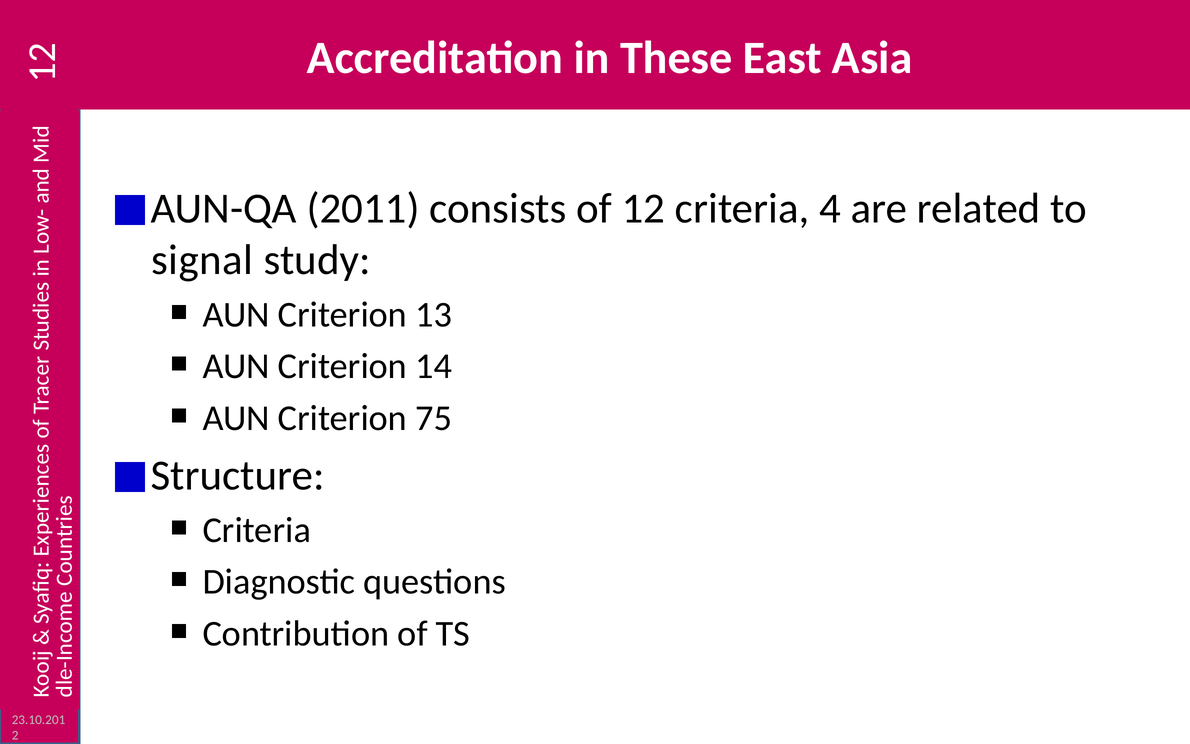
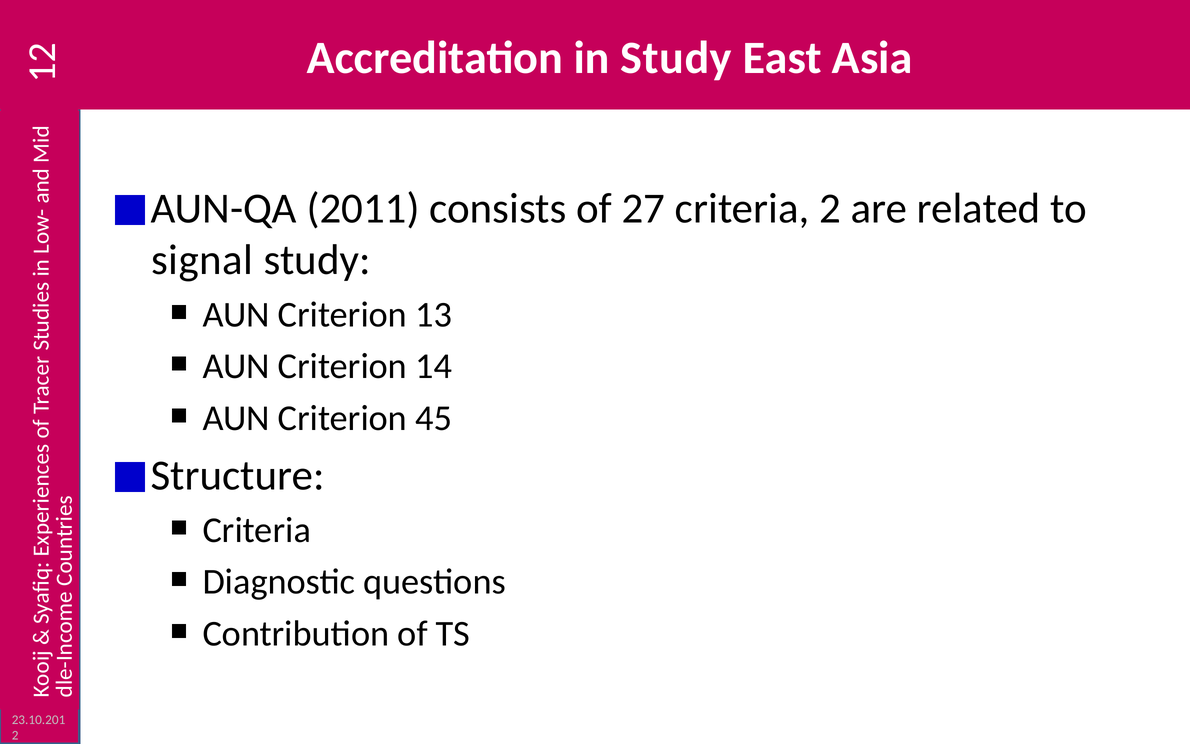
in These: These -> Study (676, 58)
12: 12 -> 27 (643, 208)
criteria 4: 4 -> 2 (830, 208)
75: 75 -> 45 (434, 418)
